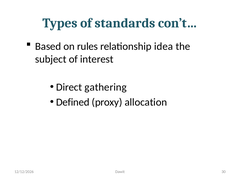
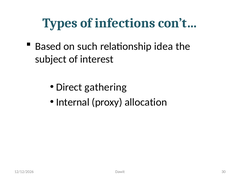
standards: standards -> infections (125, 23)
rules: rules -> such (87, 46)
Defined: Defined -> Internal (73, 102)
